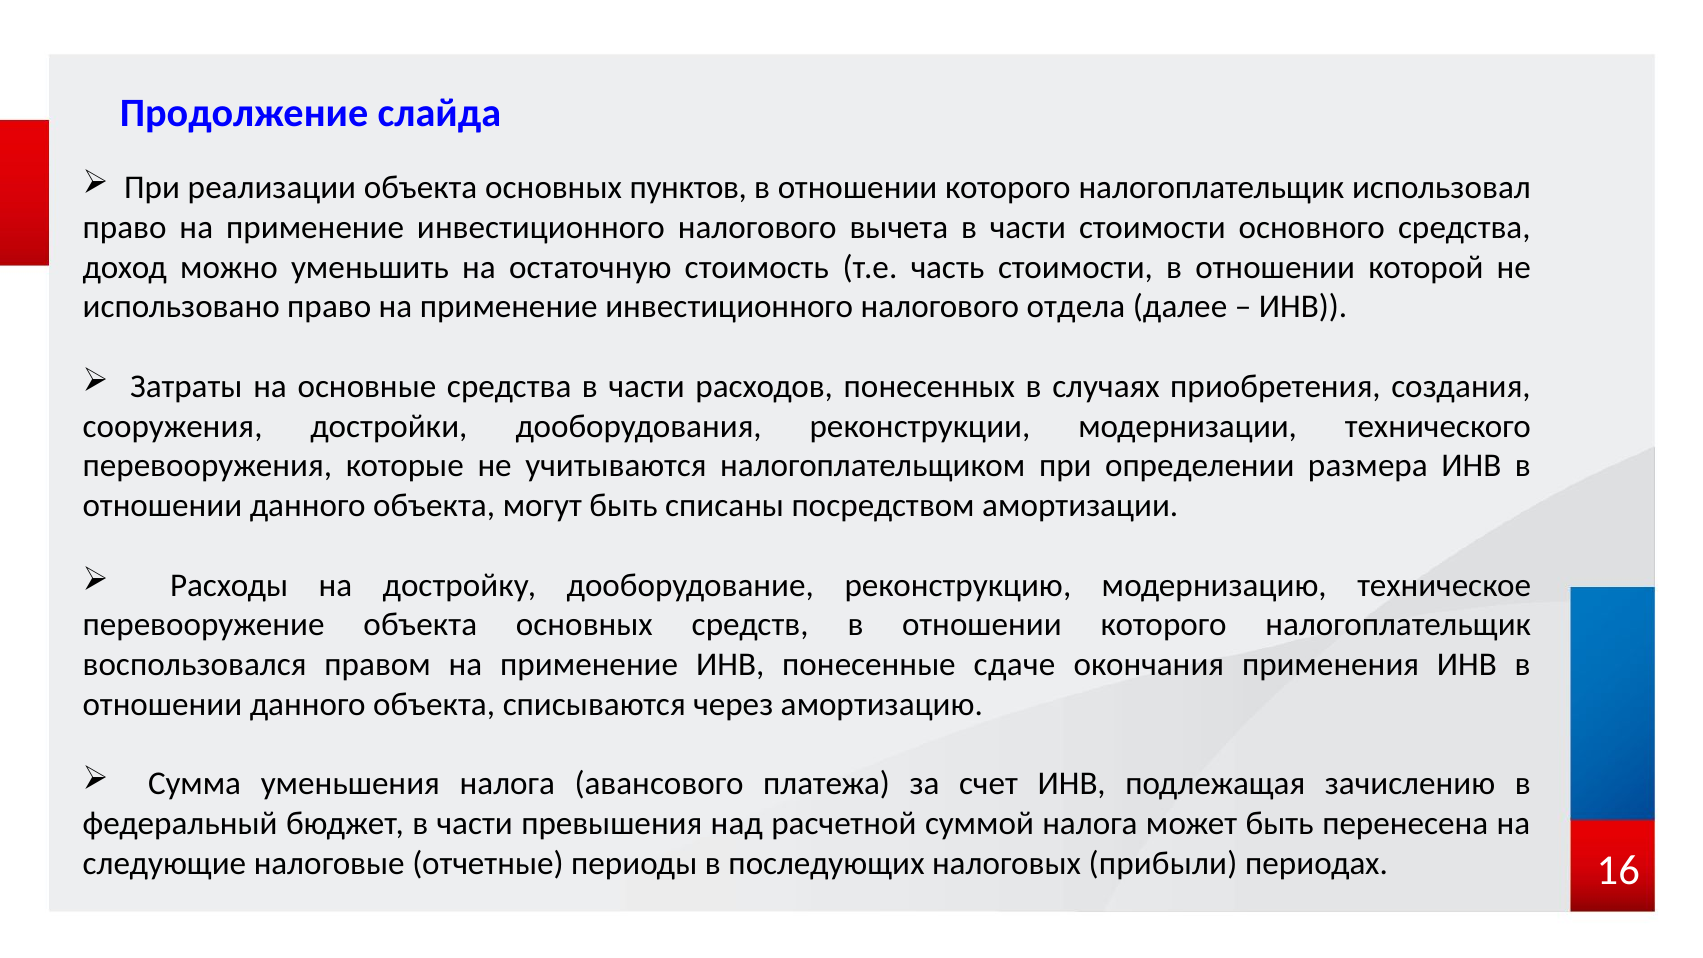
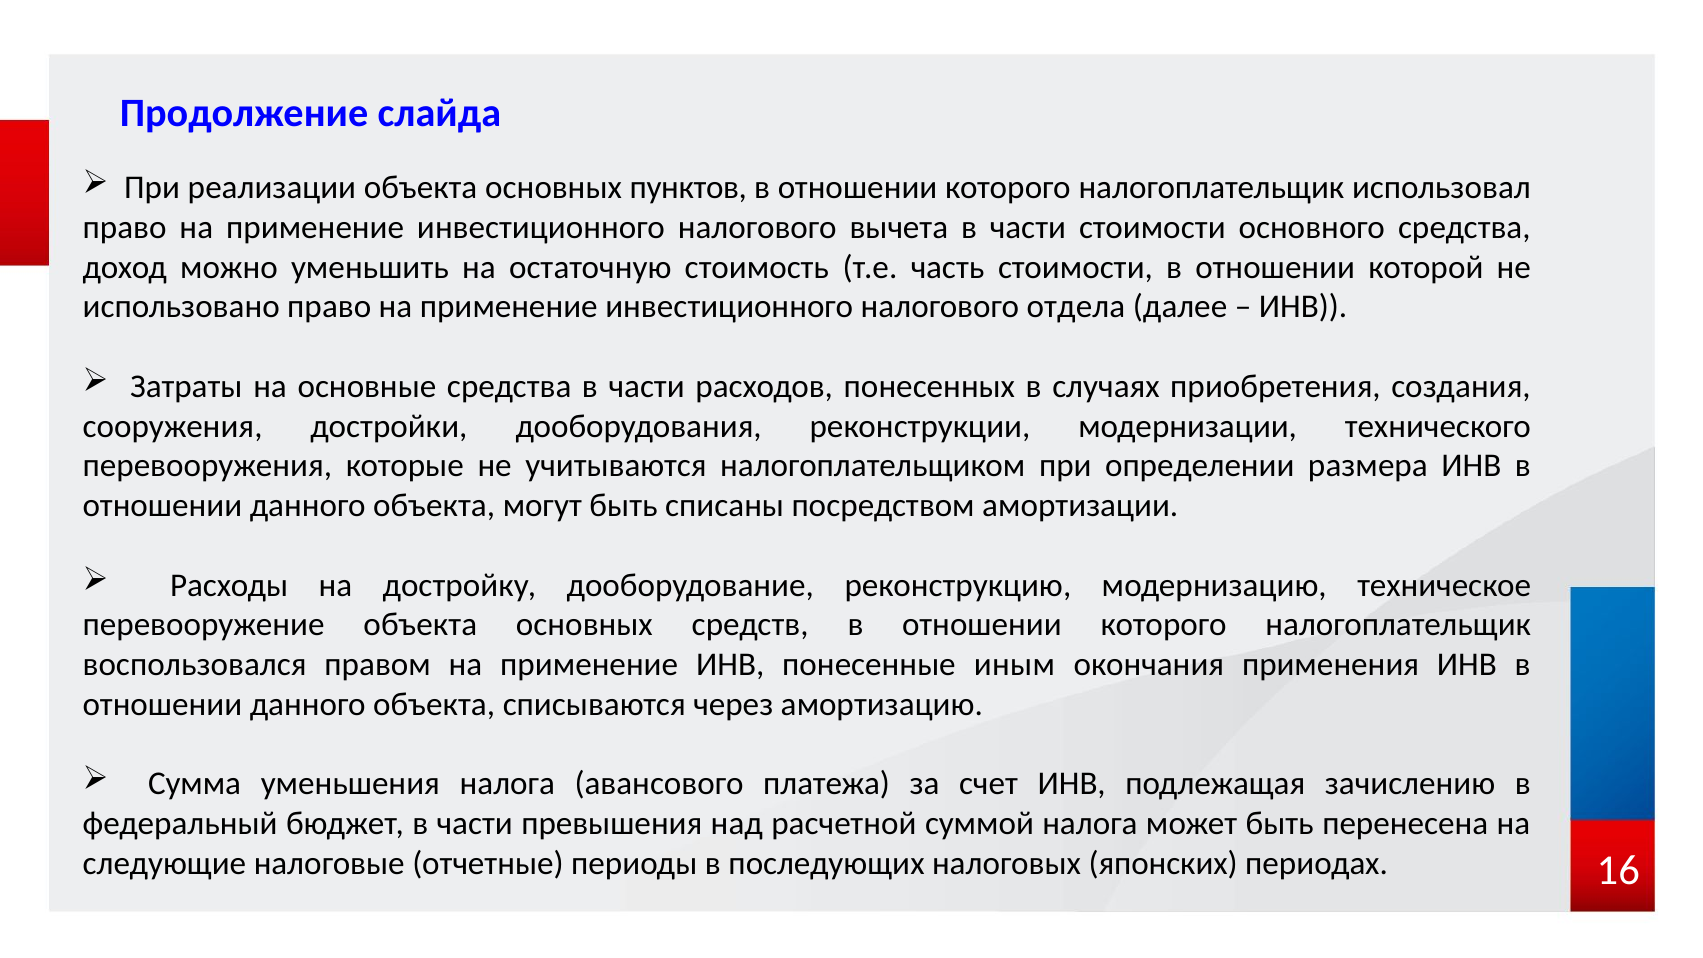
сдаче: сдаче -> иным (1014, 665)
прибыли: прибыли -> японских (1163, 863)
